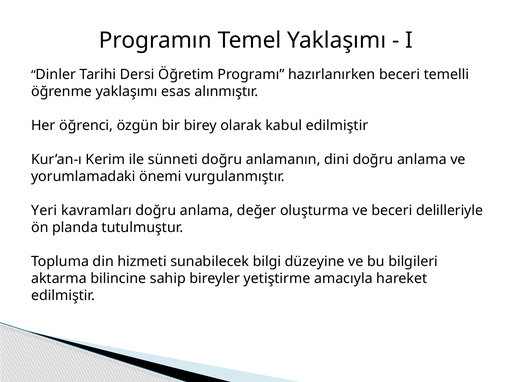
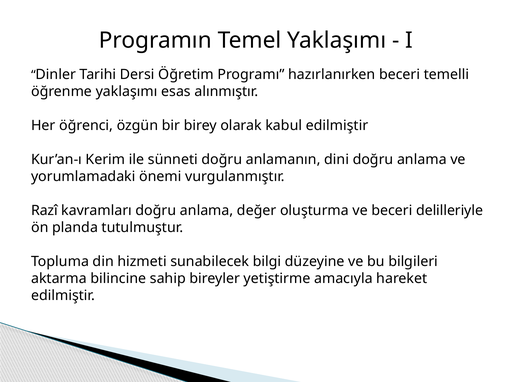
Yeri: Yeri -> Razî (44, 211)
